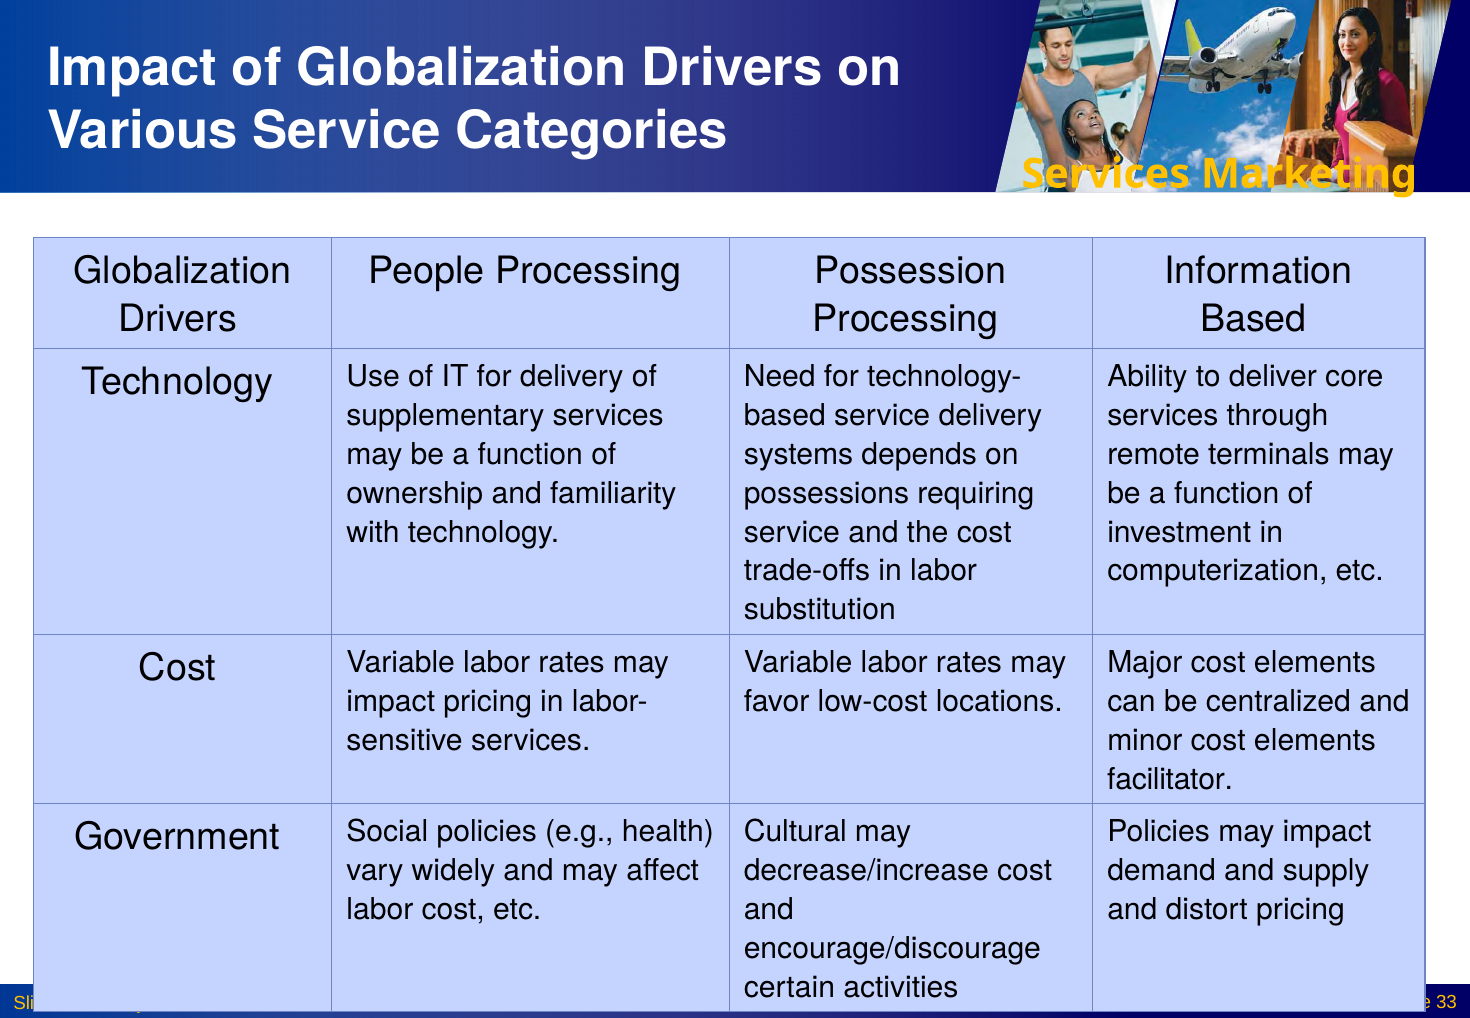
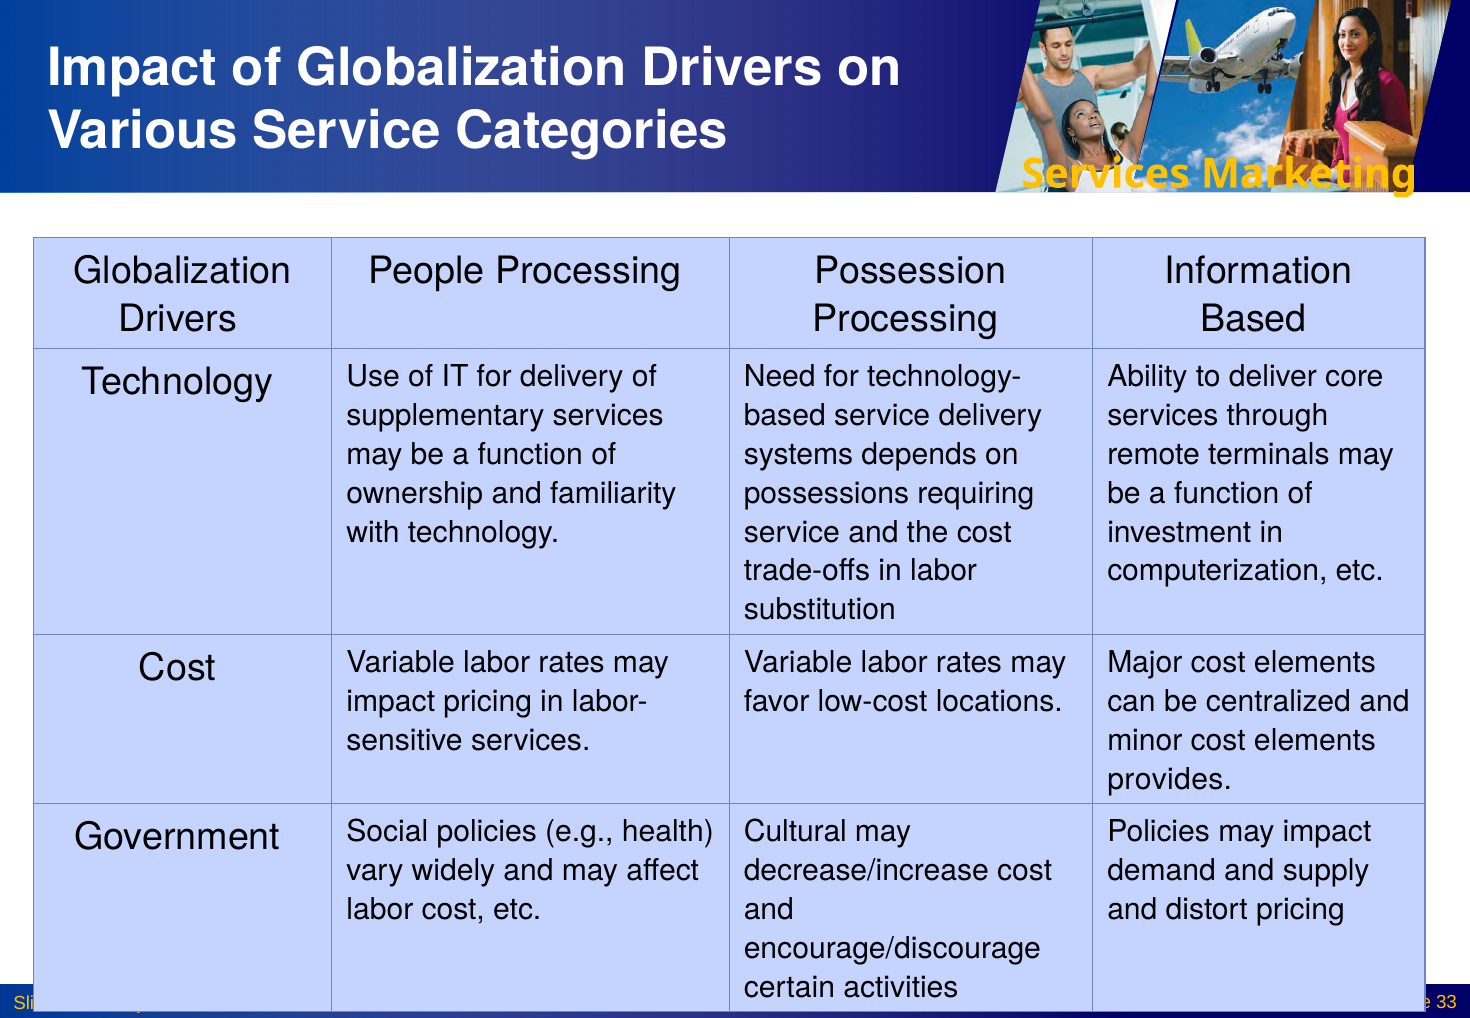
facilitator: facilitator -> provides (1170, 779)
